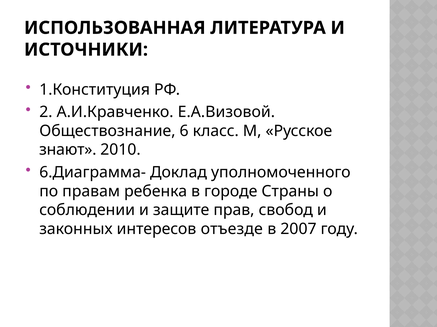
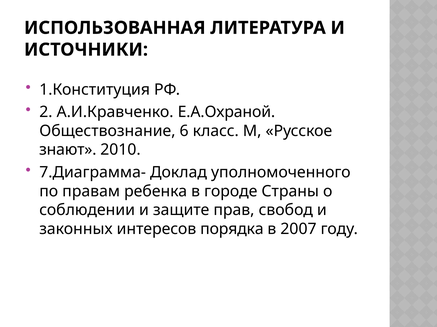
Е.А.Визовой: Е.А.Визовой -> Е.А.Охраной (226, 112)
6.Диаграмма-: 6.Диаграмма- -> 7.Диаграмма- (93, 173)
отъезде: отъезде -> порядка (232, 229)
